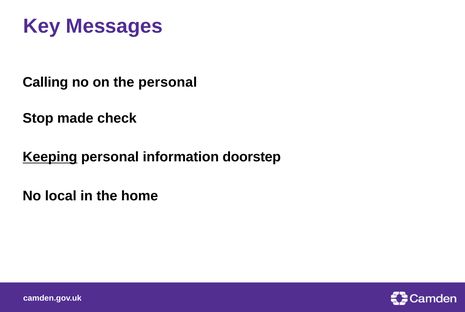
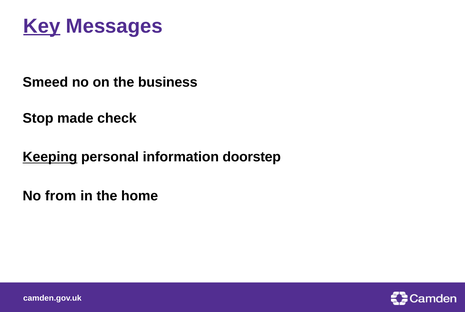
Key underline: none -> present (42, 26)
Calling: Calling -> Smeed (45, 82)
the personal: personal -> business (168, 82)
local: local -> from (61, 196)
